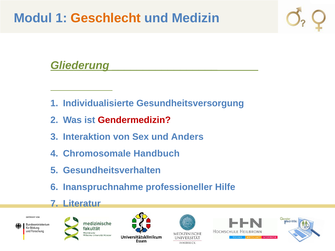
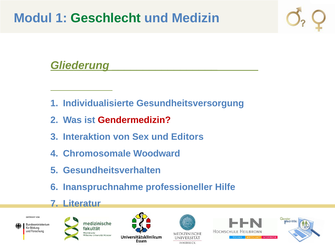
Geschlecht colour: orange -> green (106, 18)
Anders: Anders -> Editors (187, 137)
Handbuch: Handbuch -> Woodward (157, 154)
